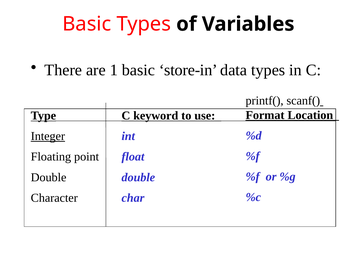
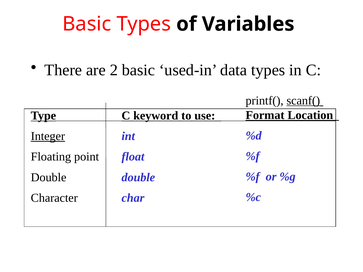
1: 1 -> 2 (114, 70)
store-in: store-in -> used-in (188, 70)
scanf( underline: none -> present (303, 101)
